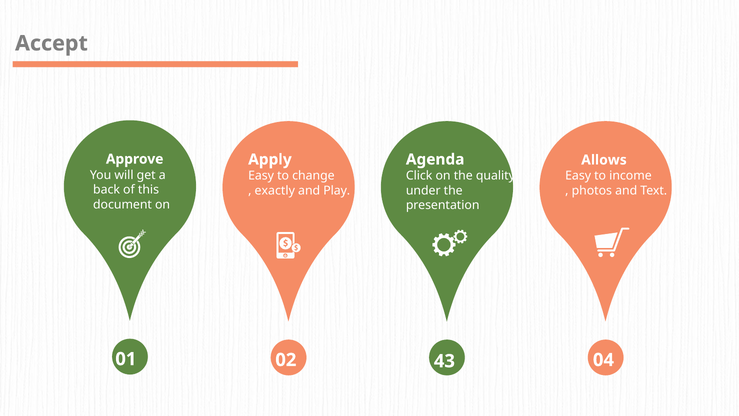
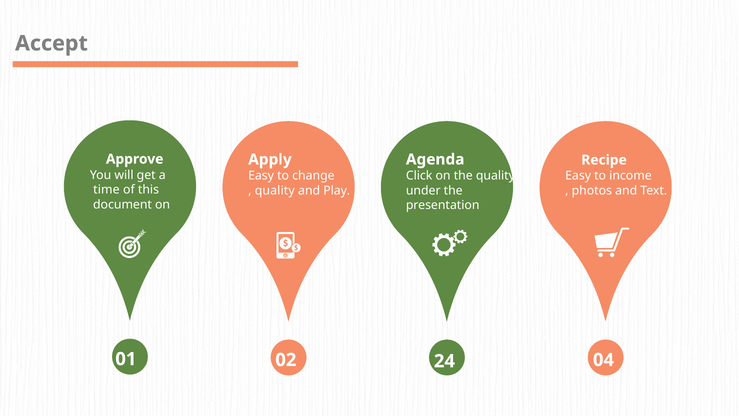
Allows: Allows -> Recipe (604, 160)
back: back -> time (106, 190)
exactly: exactly -> quality (275, 191)
43: 43 -> 24 (444, 361)
